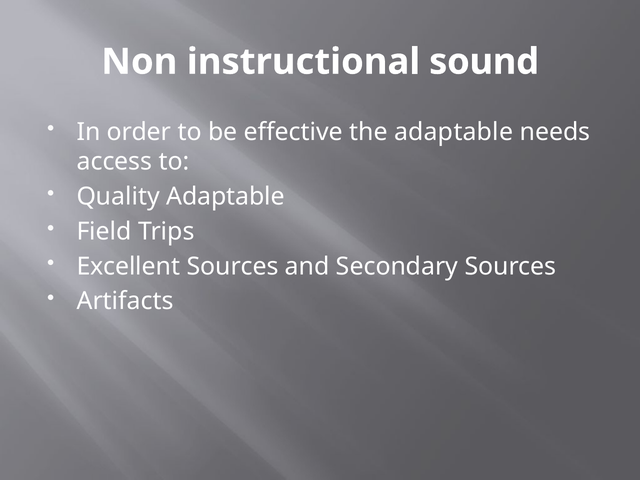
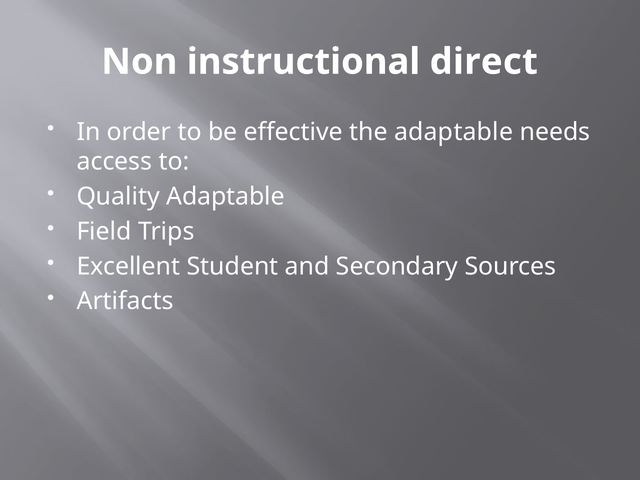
sound: sound -> direct (484, 62)
Excellent Sources: Sources -> Student (233, 266)
